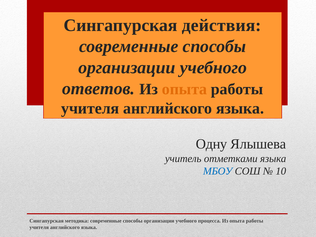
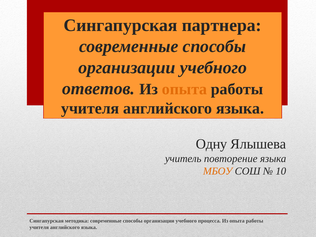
действия: действия -> партнера (222, 25)
отметками: отметками -> повторение (231, 159)
МБОУ colour: blue -> orange (218, 171)
